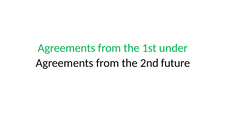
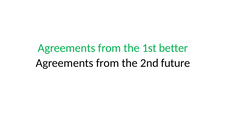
under: under -> better (173, 48)
